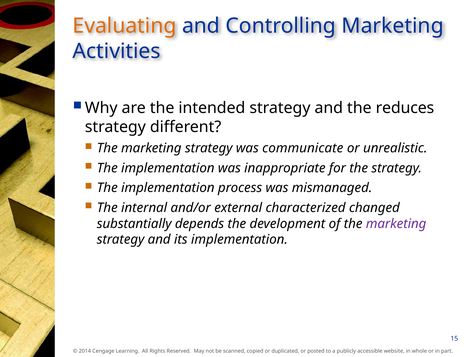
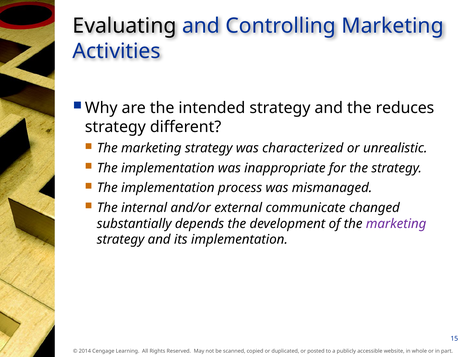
Evaluating colour: orange -> black (125, 26)
communicate: communicate -> characterized (303, 148)
characterized: characterized -> communicate (306, 208)
